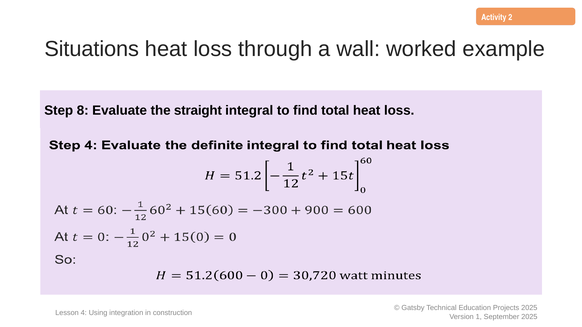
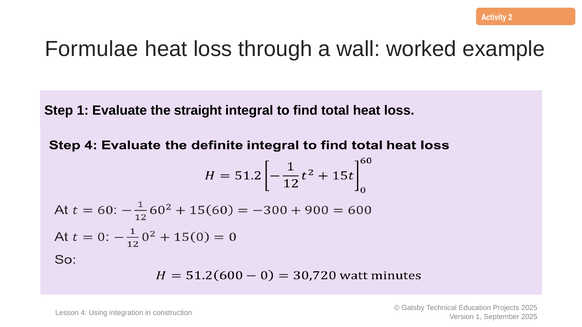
Situations: Situations -> Formulae (92, 49)
Step 8: 8 -> 1 (83, 111)
